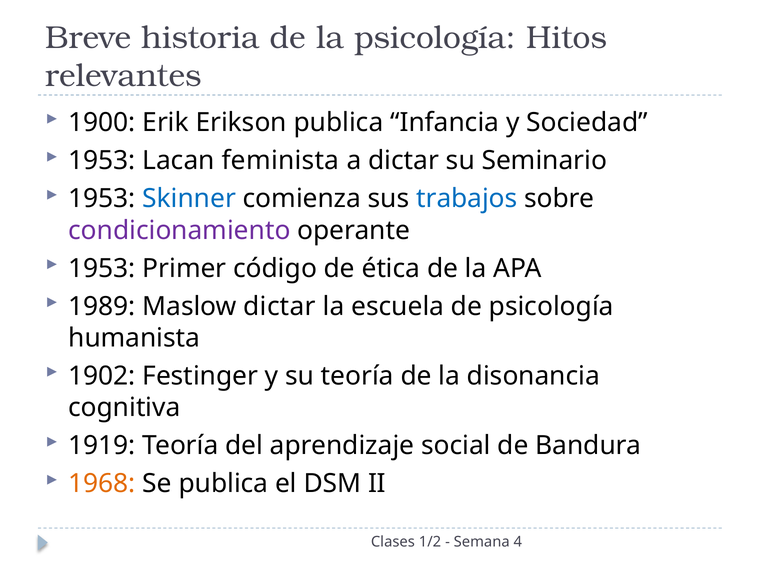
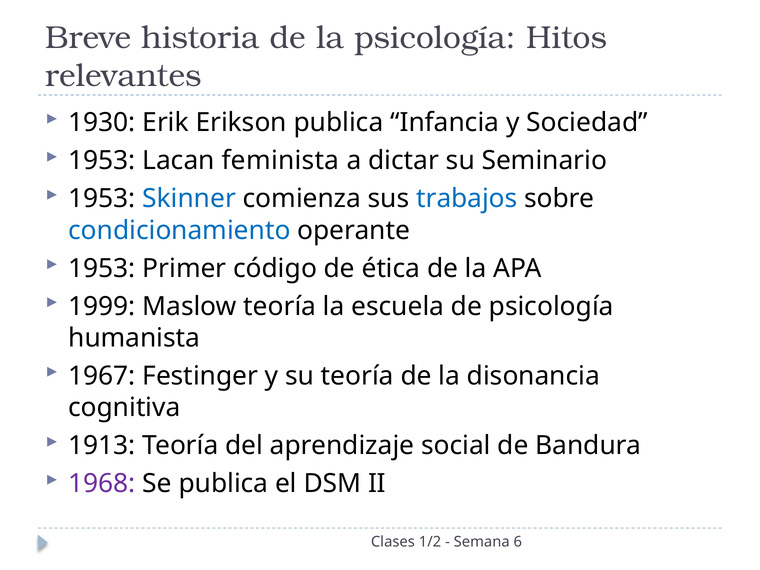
1900: 1900 -> 1930 (102, 123)
condicionamiento colour: purple -> blue (179, 230)
1989: 1989 -> 1999 (102, 306)
Maslow dictar: dictar -> teoría (280, 306)
1902: 1902 -> 1967 (102, 376)
1919: 1919 -> 1913 (102, 446)
1968 colour: orange -> purple (102, 484)
4: 4 -> 6 (518, 542)
